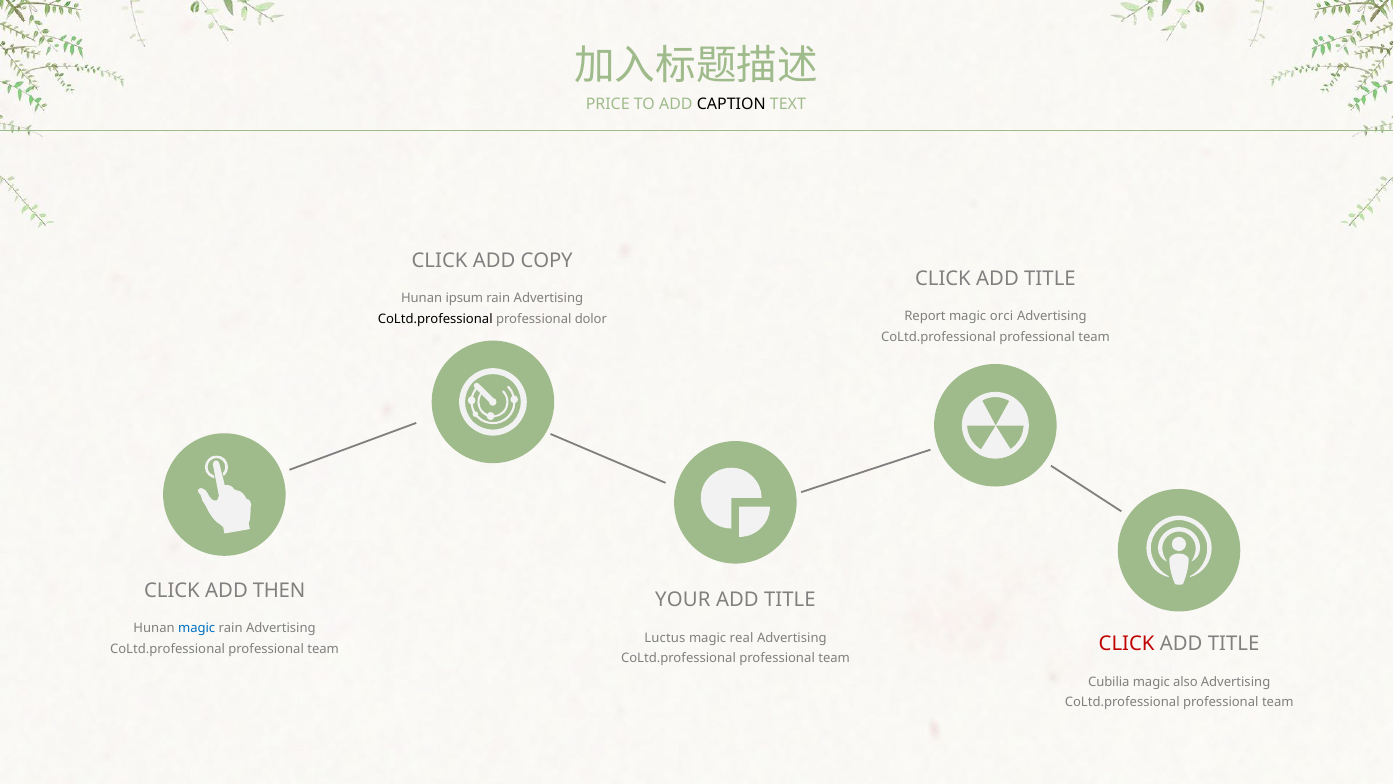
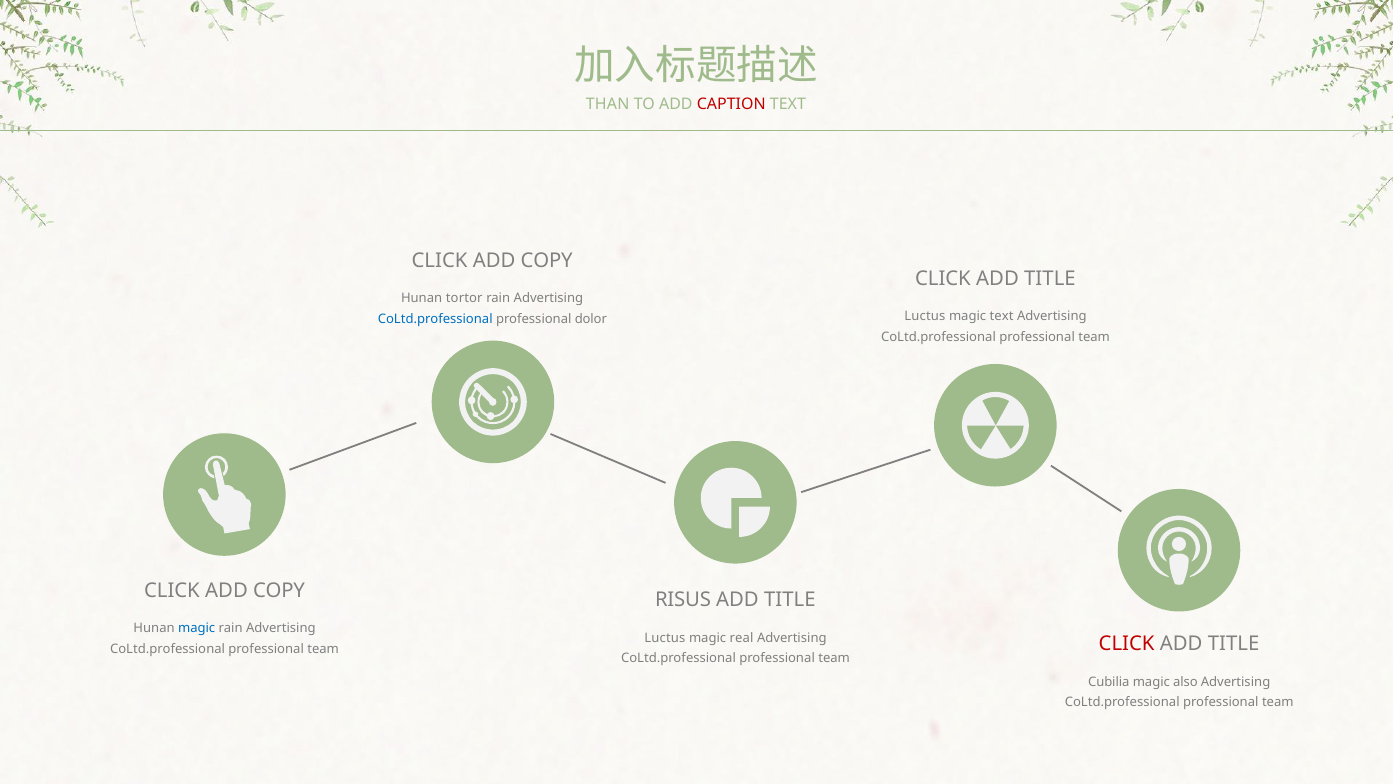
PRICE: PRICE -> THAN (608, 105)
CAPTION colour: black -> red (731, 105)
ipsum: ipsum -> tortor (464, 298)
Report: Report -> Luctus (925, 316)
magic orci: orci -> text (1002, 316)
CoLtd.professional colour: black -> blue (435, 319)
THEN: THEN -> COPY (279, 591)
YOUR: YOUR -> RISUS (683, 600)
